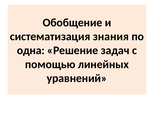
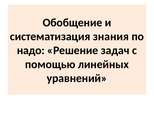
одна: одна -> надо (31, 50)
